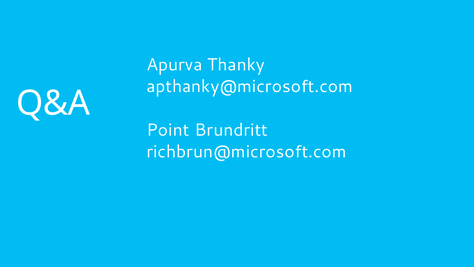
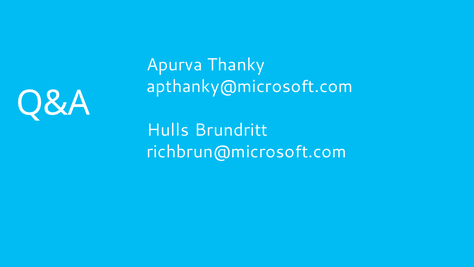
Point: Point -> Hulls (168, 130)
